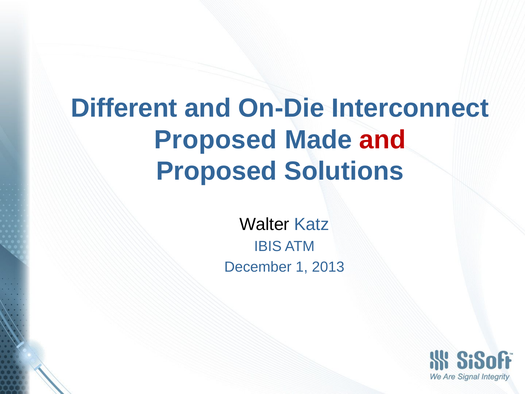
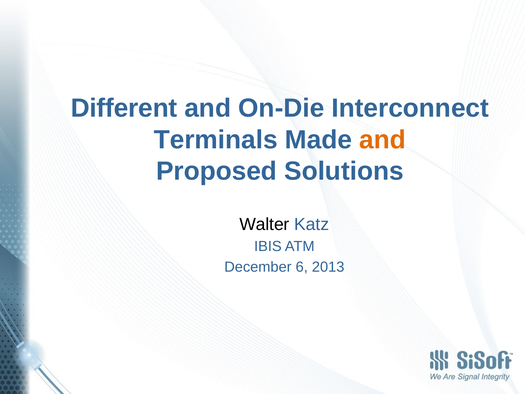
Proposed: Proposed -> Terminals (216, 140)
and colour: red -> orange (383, 140)
1: 1 -> 6 (302, 267)
